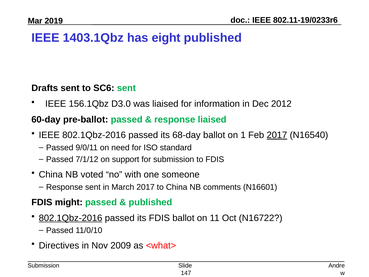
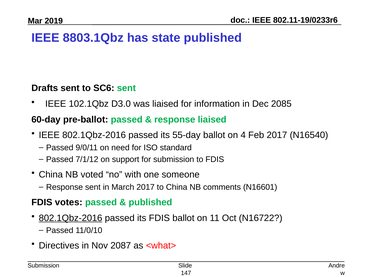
1403.1Qbz: 1403.1Qbz -> 8803.1Qbz (93, 38)
eight: eight -> state (166, 38)
156.1Qbz: 156.1Qbz -> 102.1Qbz (89, 104)
2012: 2012 -> 2085 (281, 104)
68-day: 68-day -> 55-day (187, 135)
1: 1 -> 4 (243, 135)
2017 underline: present -> none (277, 135)
might: might -> votes (69, 202)
2009: 2009 -> 2087 (121, 245)
